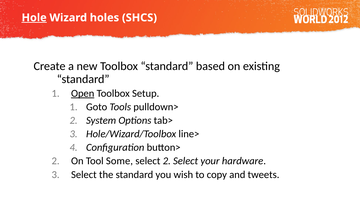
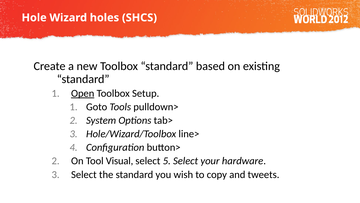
Hole underline: present -> none (34, 18)
Some: Some -> Visual (120, 161)
select 2: 2 -> 5 (167, 161)
